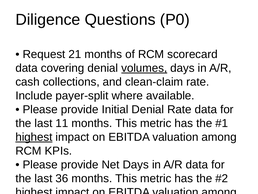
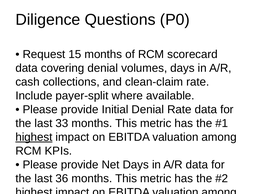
21: 21 -> 15 (75, 54)
volumes underline: present -> none (144, 68)
11: 11 -> 33 (62, 123)
